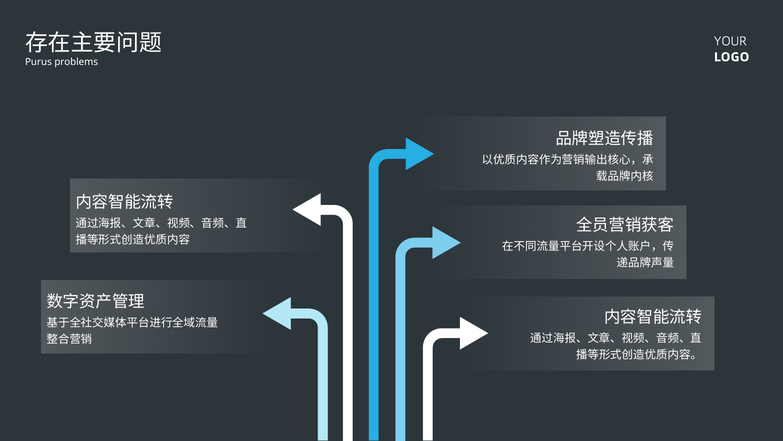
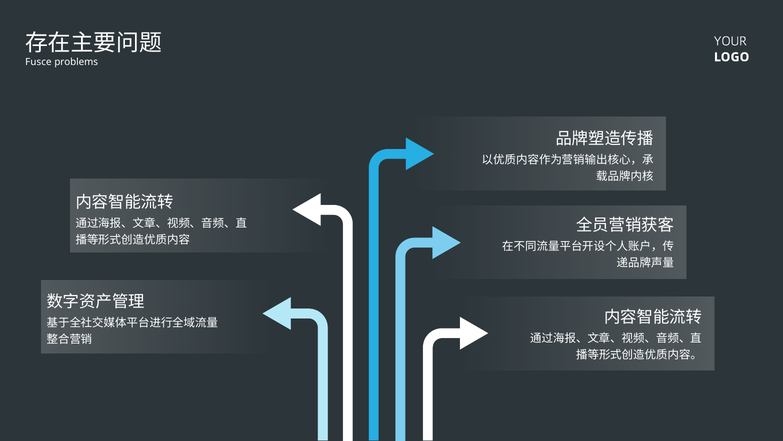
Purus: Purus -> Fusce (38, 62)
